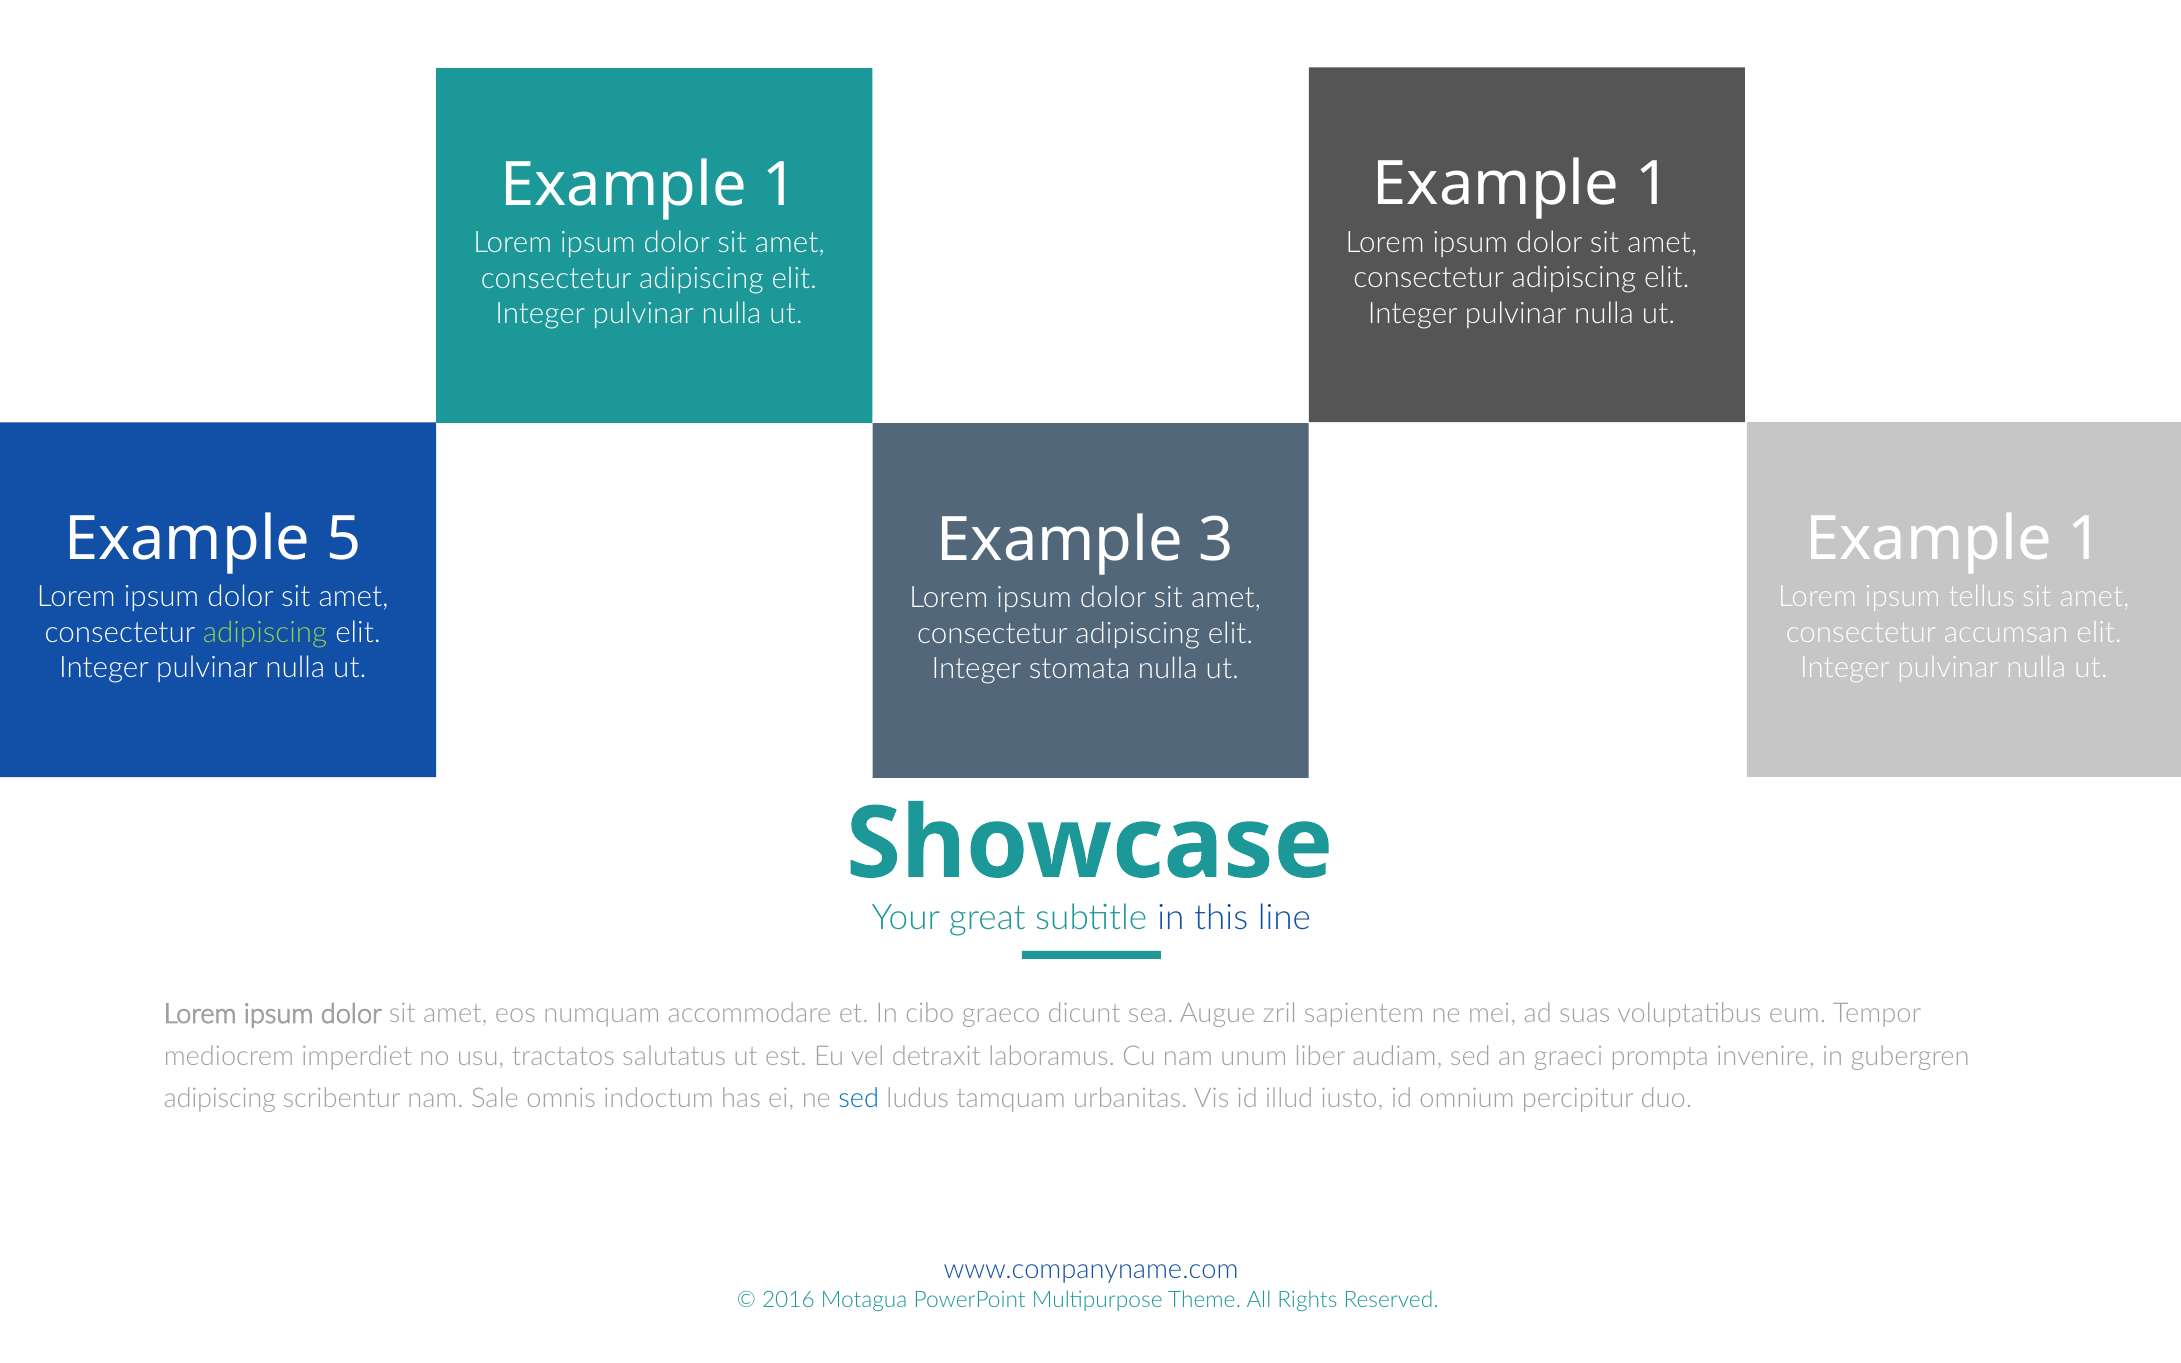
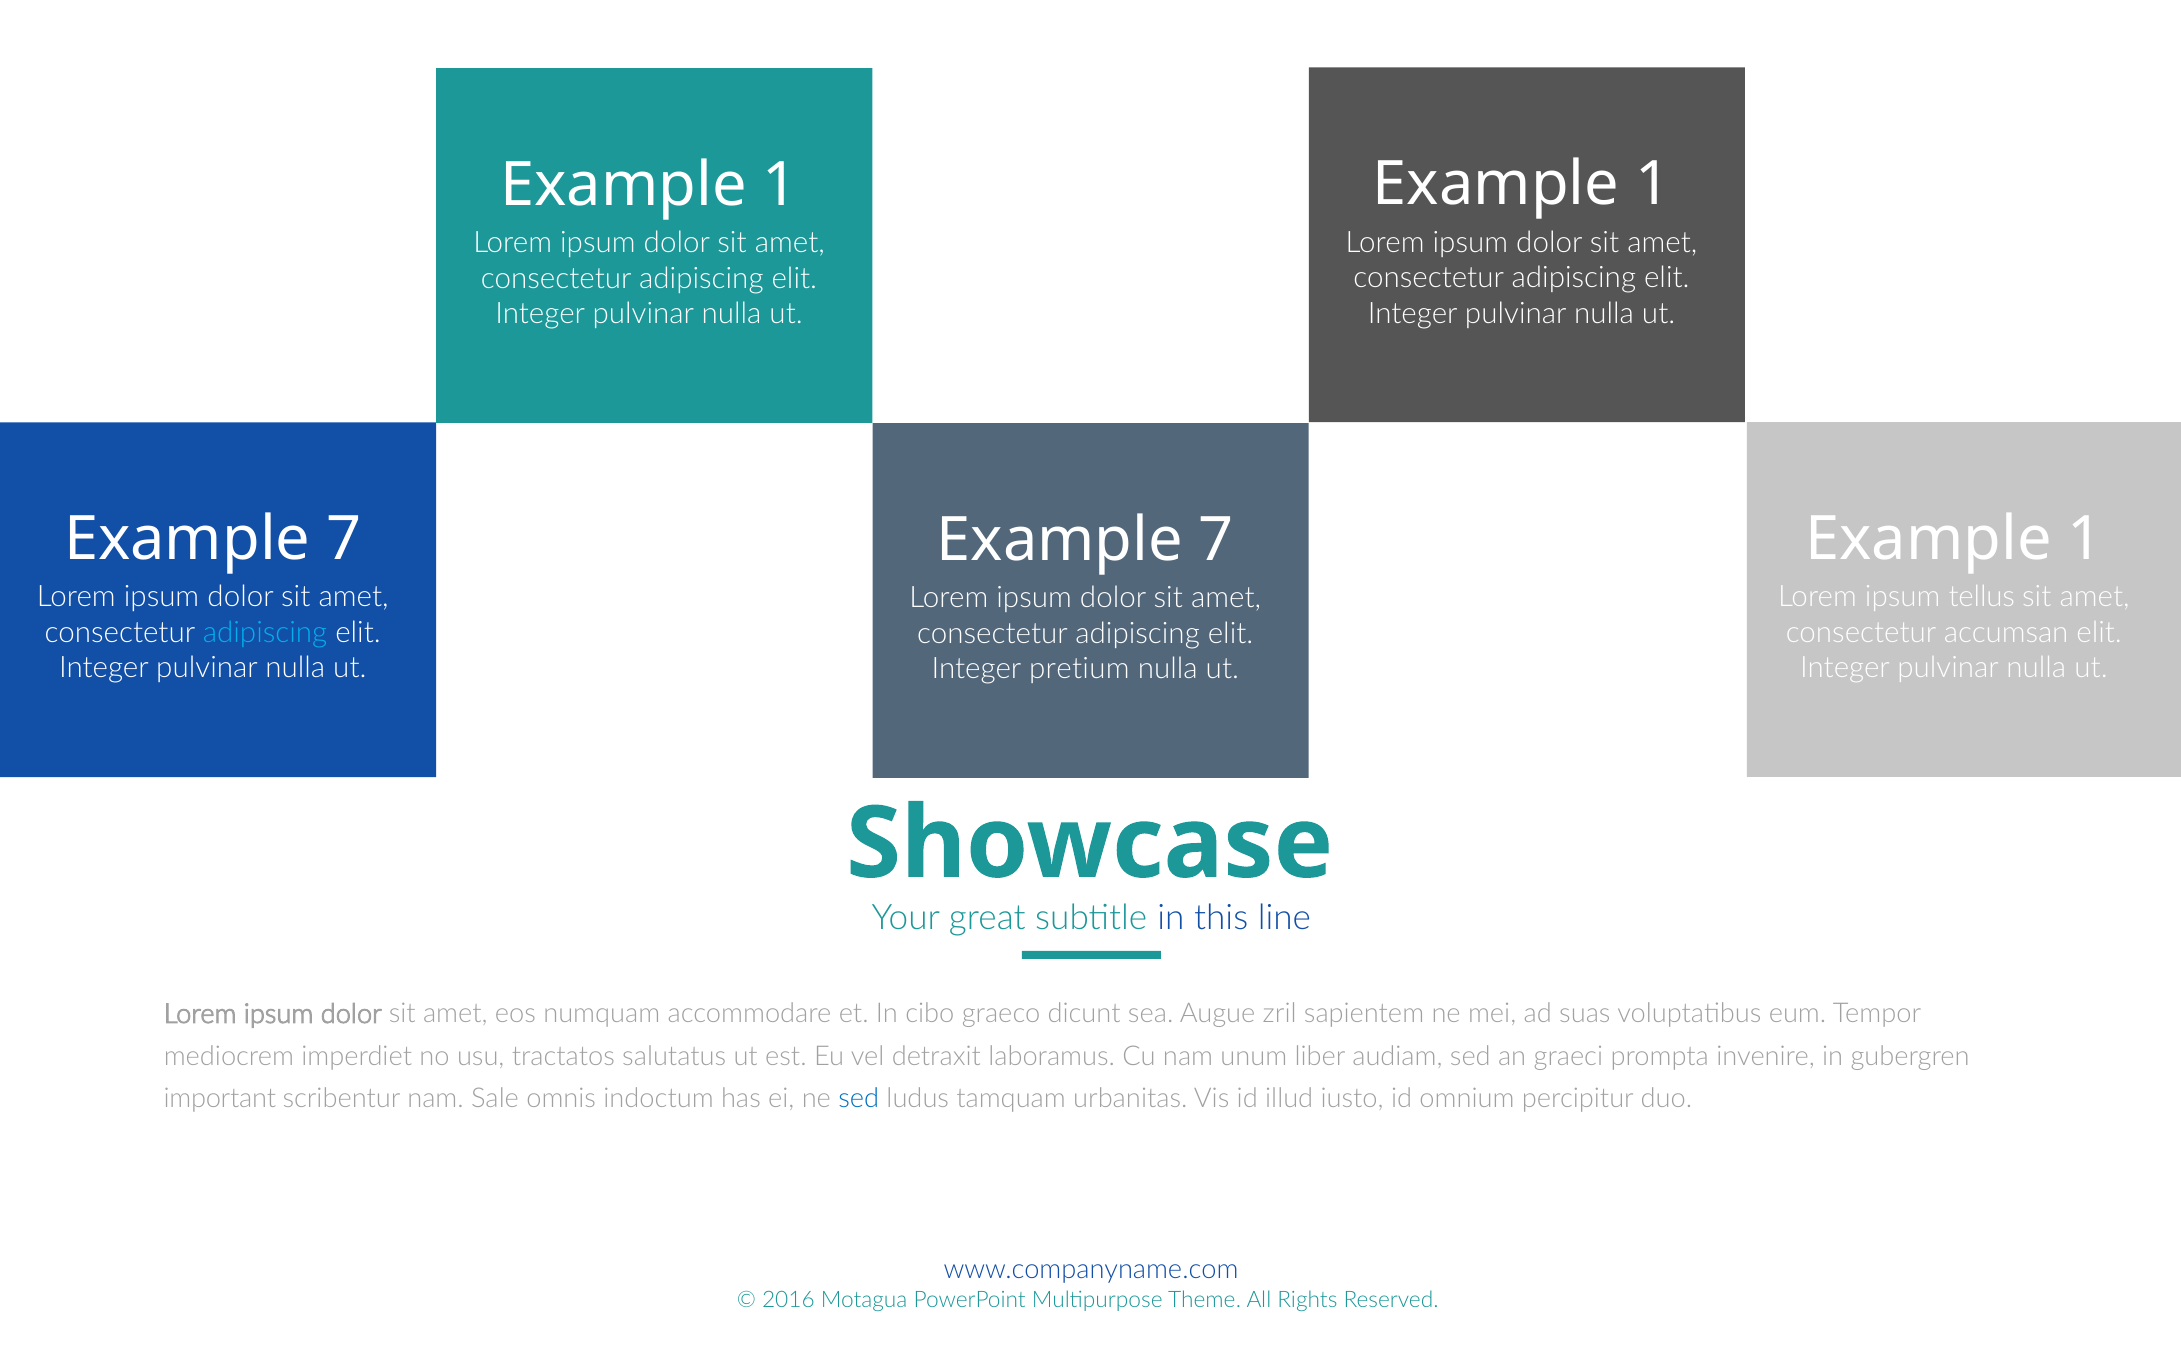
5: 5 -> 7 (344, 539)
3: 3 -> 7 (1217, 540)
adipiscing colour: light green -> light blue (265, 633)
stomata: stomata -> pretium (1079, 669)
adipiscing: adipiscing -> important (220, 1099)
